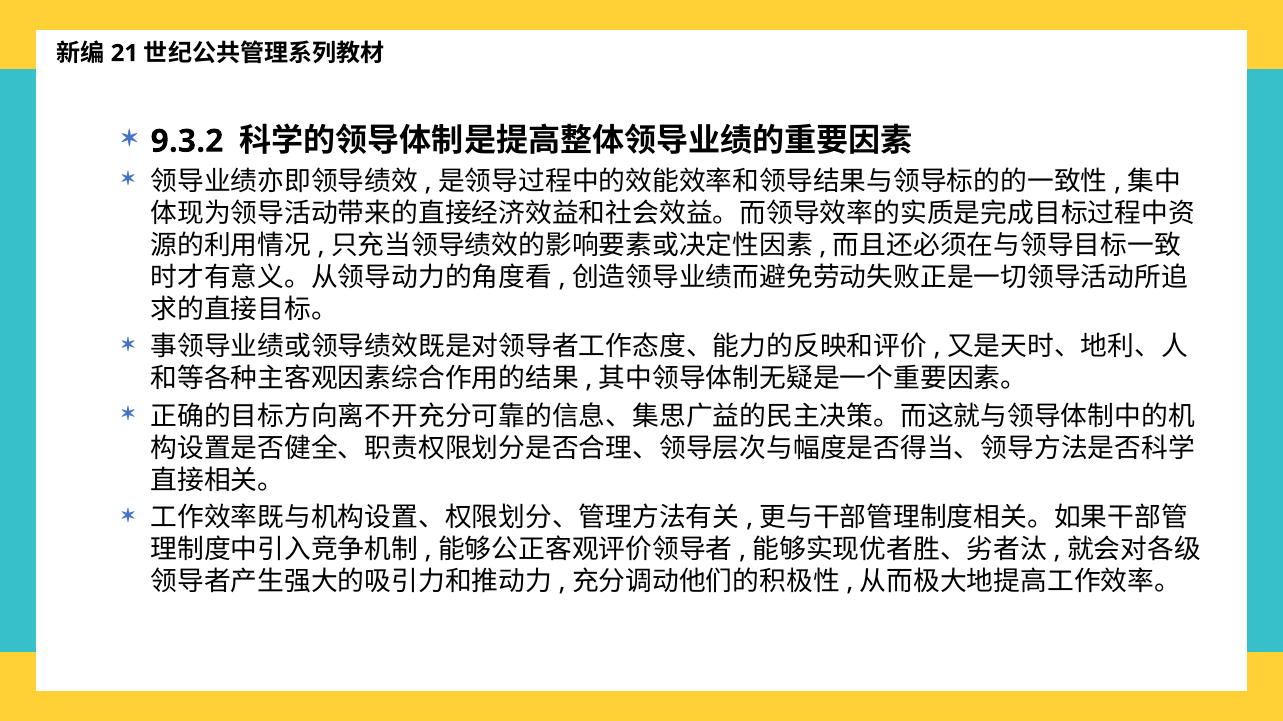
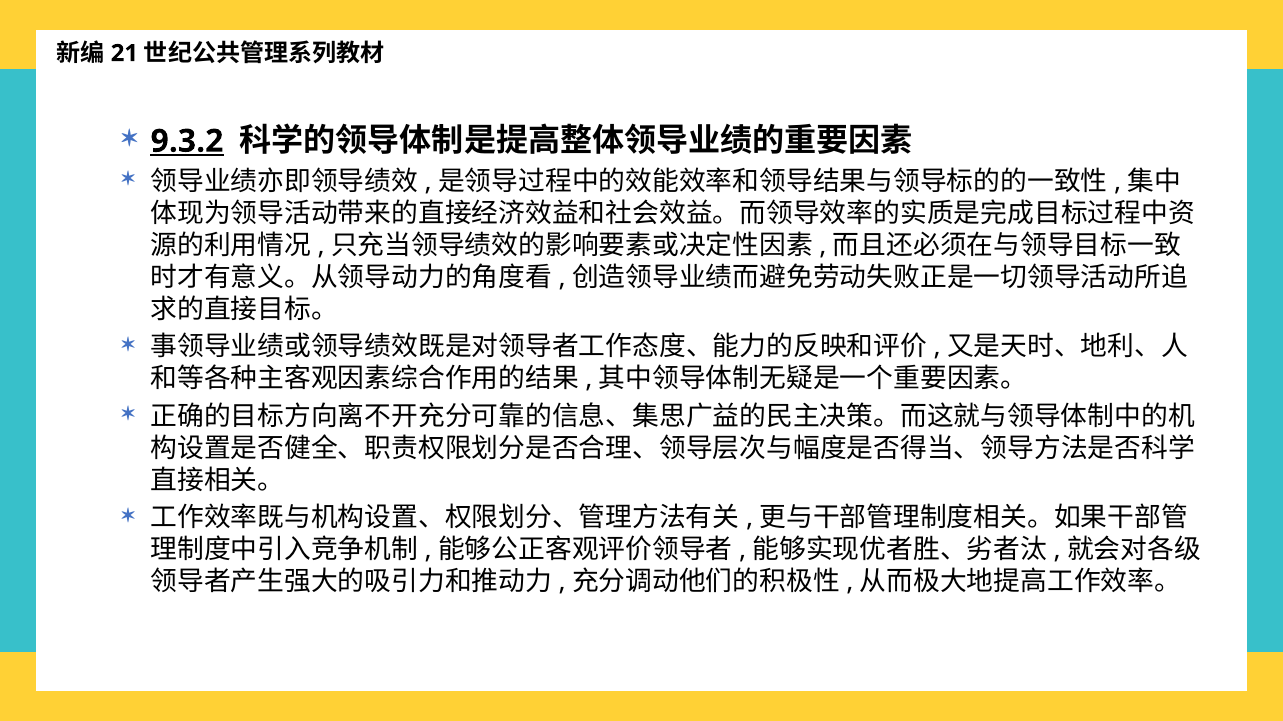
9.3.2 underline: none -> present (187, 141)
